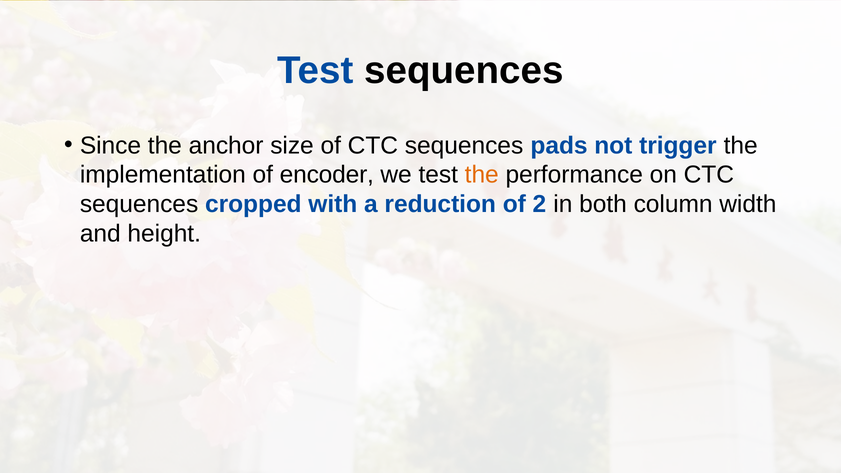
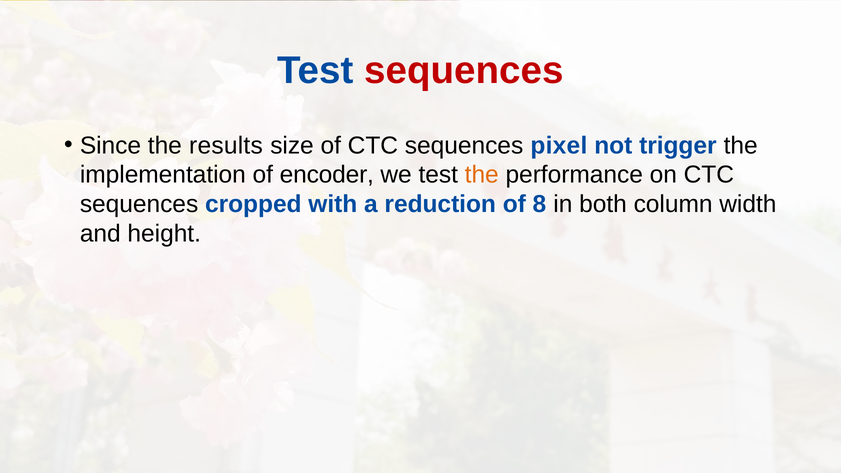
sequences colour: black -> red (464, 71)
anchor: anchor -> results (226, 145)
pads: pads -> pixel (559, 145)
2: 2 -> 8 (539, 204)
